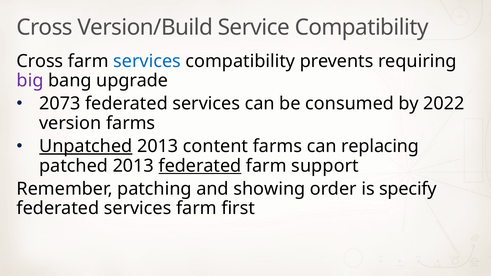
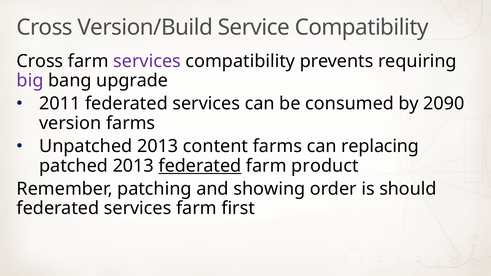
services colour: blue -> purple (147, 61)
2073: 2073 -> 2011 (60, 104)
2022: 2022 -> 2090 (444, 104)
Unpatched underline: present -> none (86, 146)
support: support -> product (325, 166)
specify: specify -> should (408, 189)
